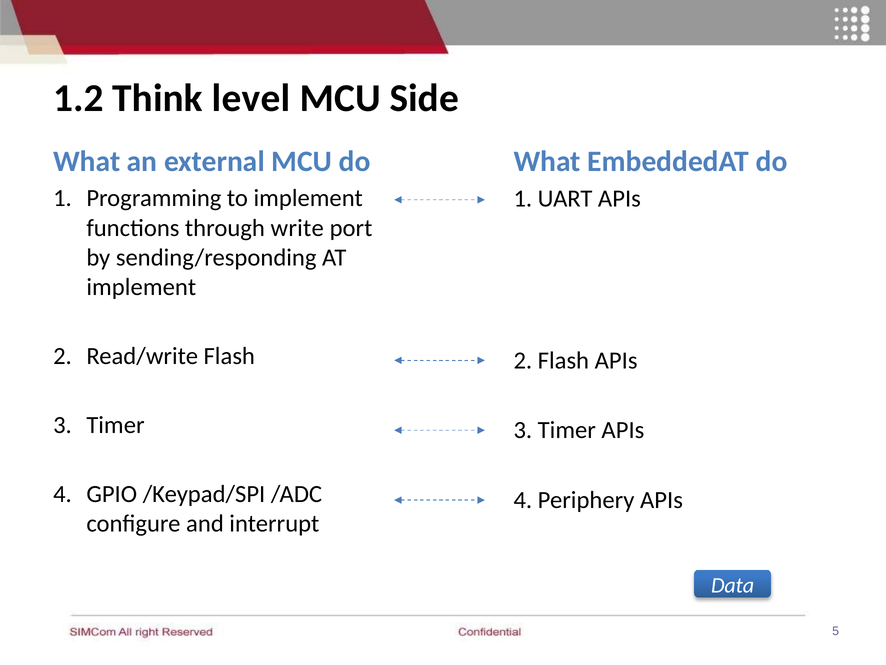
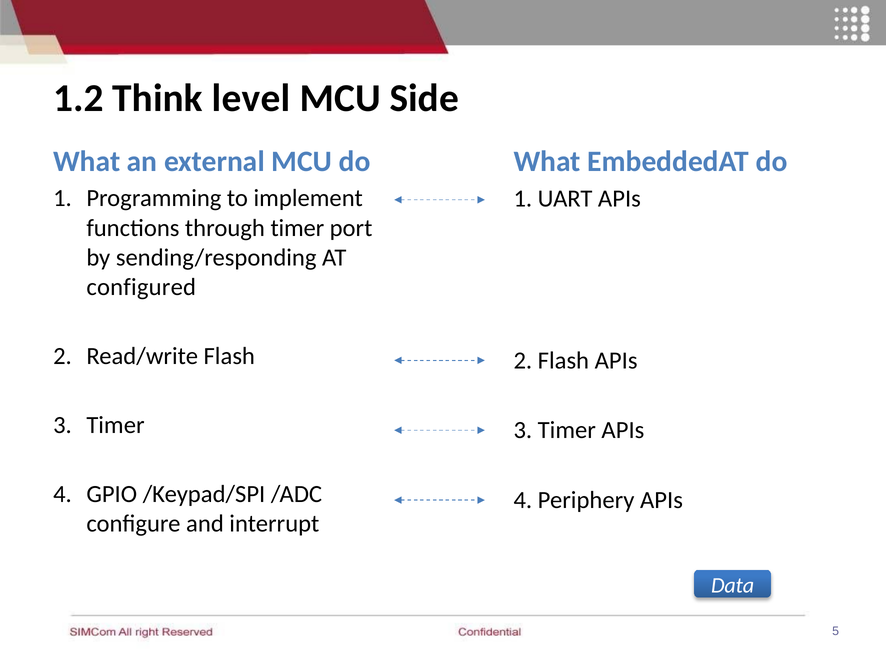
through write: write -> timer (297, 228)
implement: implement -> configured (141, 287)
